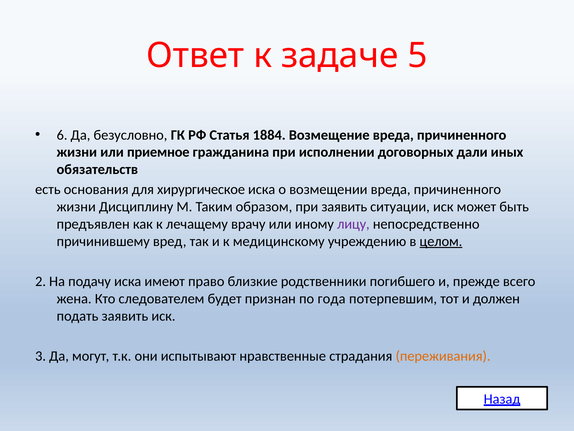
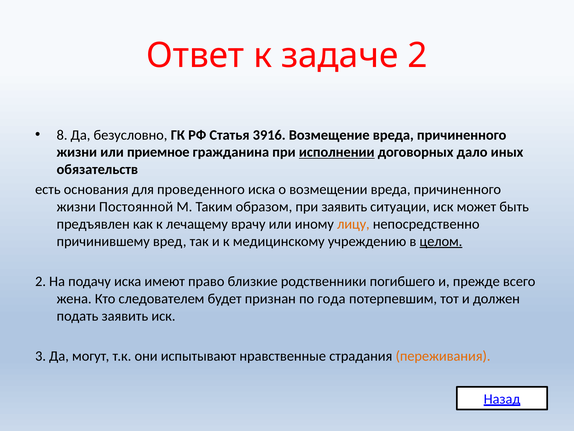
задаче 5: 5 -> 2 (418, 56)
6: 6 -> 8 (62, 135)
1884: 1884 -> 3916 (269, 135)
исполнении underline: none -> present (337, 152)
дали: дали -> дало (472, 152)
хирургическое: хирургическое -> проведенного (201, 189)
Дисциплину: Дисциплину -> Постоянной (136, 207)
лицу colour: purple -> orange (353, 224)
